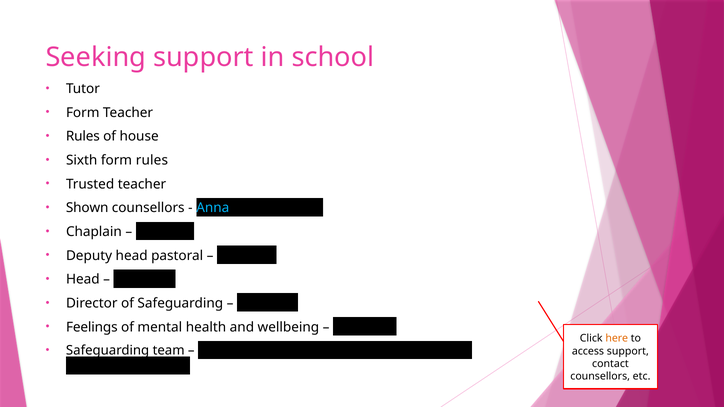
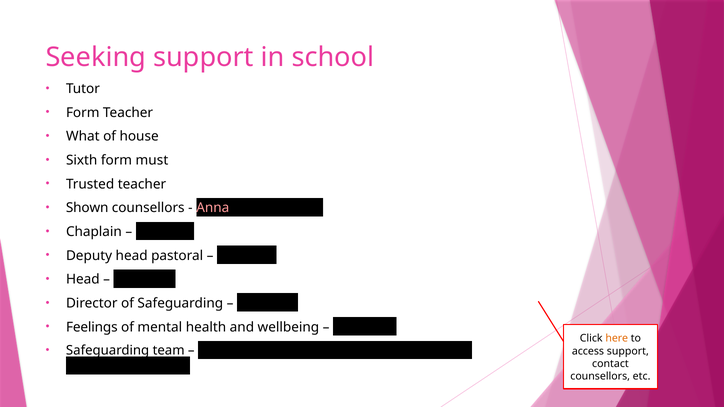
Rules: Rules -> What (83, 137)
form rules: rules -> must (152, 160)
Anna colour: light blue -> pink (213, 208)
